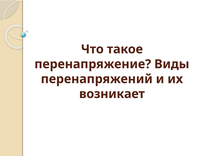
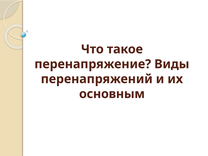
возникает: возникает -> основным (112, 94)
